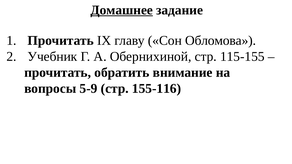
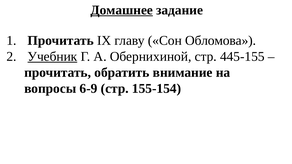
Учебник underline: none -> present (52, 57)
115-155: 115-155 -> 445-155 (242, 57)
5-9: 5-9 -> 6-9 (89, 89)
155-116: 155-116 -> 155-154 (157, 89)
